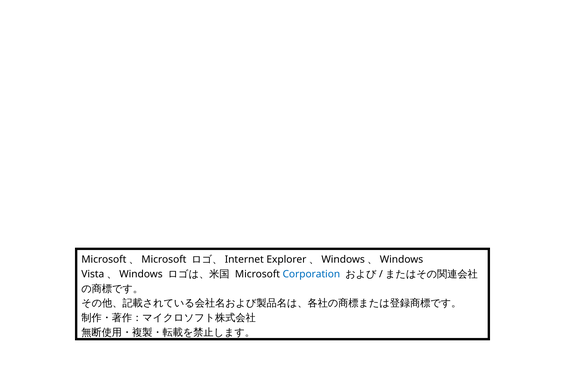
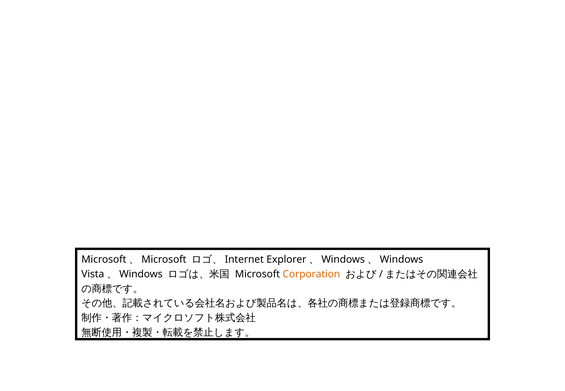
Corporation colour: blue -> orange (311, 274)
